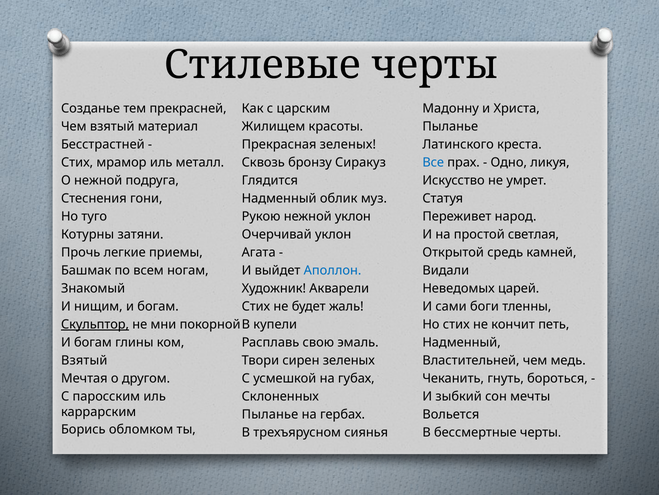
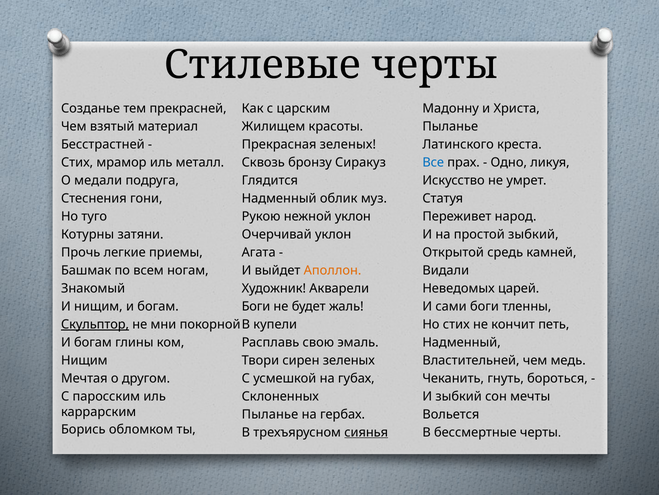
О нежной: нежной -> медали (98, 180)
простой светлая: светлая -> зыбкий (533, 234)
Аполлон colour: blue -> orange (333, 270)
Стих: Стих -> Боги (256, 306)
Взятый: Взятый -> Нищим (84, 360)
сиянья underline: none -> present (366, 432)
